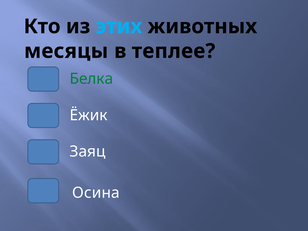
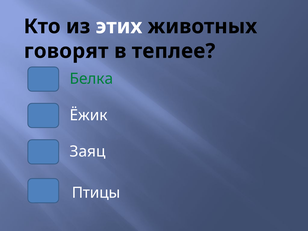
этих colour: light blue -> white (119, 26)
месяцы: месяцы -> говорят (66, 51)
Осина: Осина -> Птицы (96, 193)
